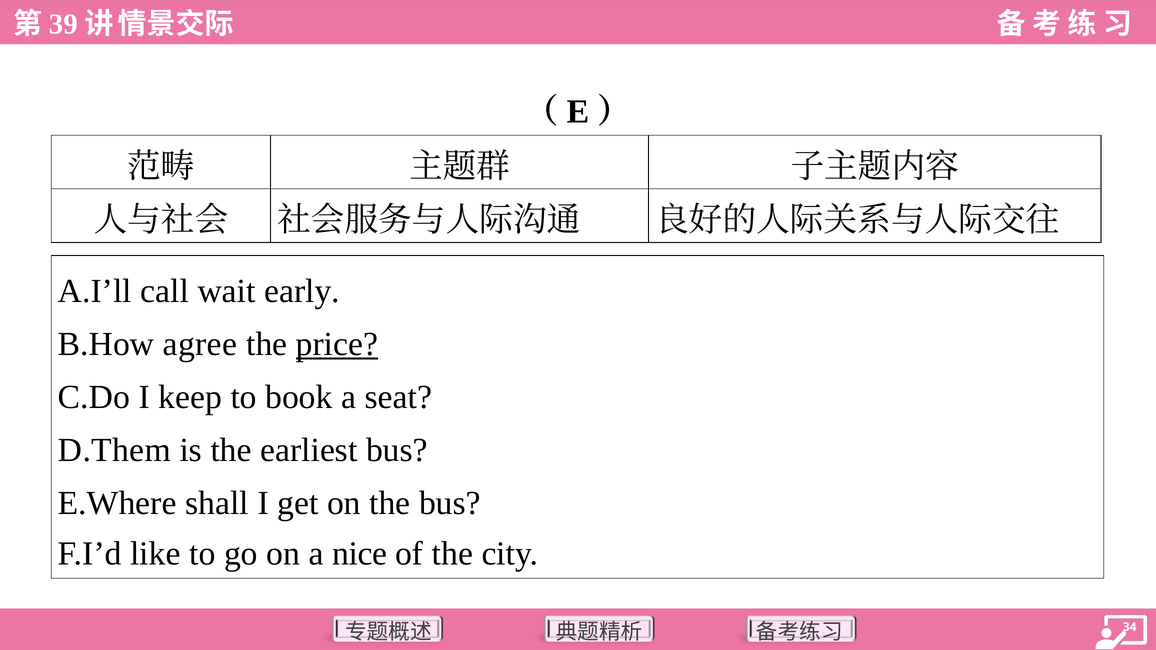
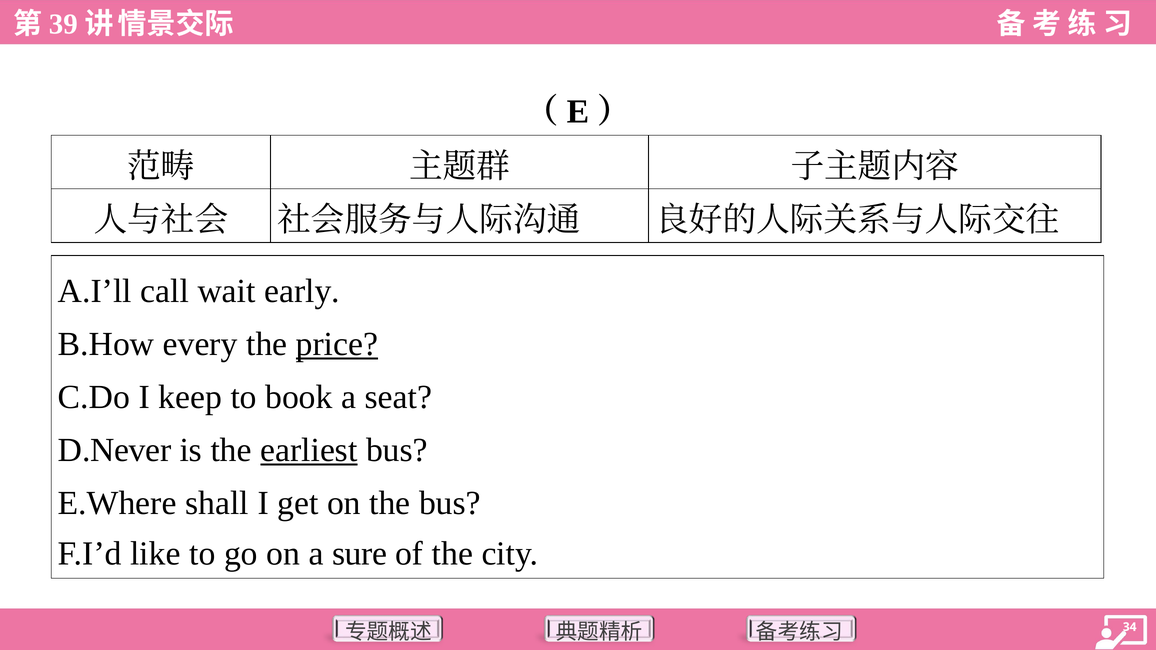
agree: agree -> every (200, 344)
D.Them: D.Them -> D.Never (115, 450)
earliest underline: none -> present (309, 450)
nice: nice -> sure (360, 554)
